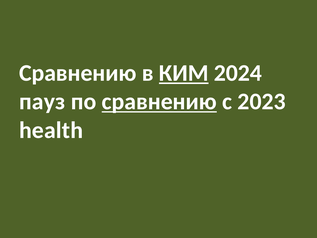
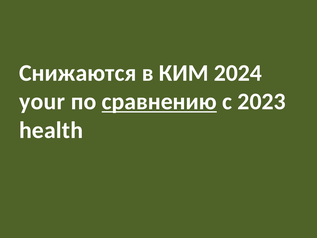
Сравнению: Сравнению -> Снижаются (78, 73)
КИМ underline: present -> none (184, 73)
пауз: пауз -> your (42, 102)
